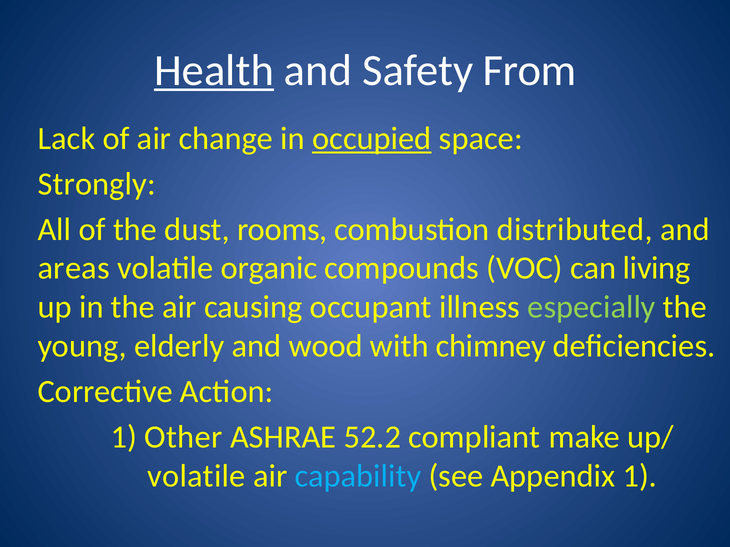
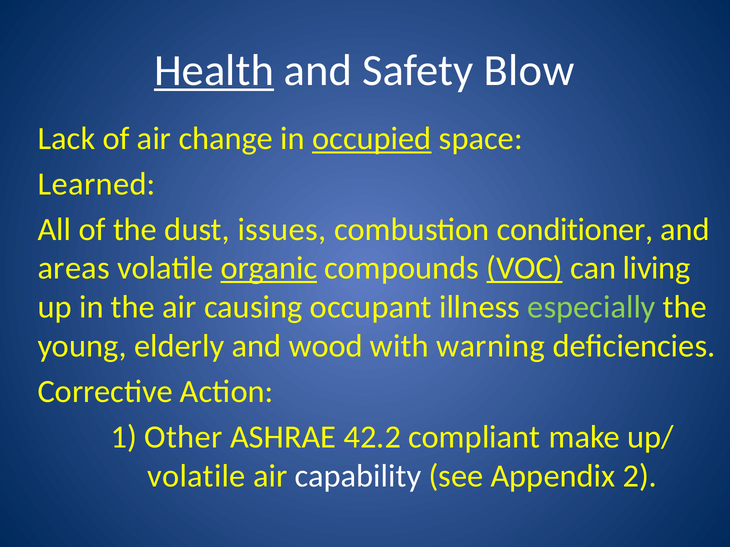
From: From -> Blow (529, 71)
Strongly: Strongly -> Learned (97, 184)
rooms: rooms -> issues (282, 230)
distributed: distributed -> conditioner (575, 230)
organic underline: none -> present (269, 269)
VOC underline: none -> present (525, 269)
chimney: chimney -> warning (490, 346)
52.2: 52.2 -> 42.2 (372, 437)
capability colour: light blue -> white (358, 476)
Appendix 1: 1 -> 2 (640, 476)
